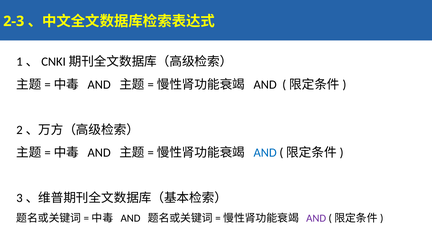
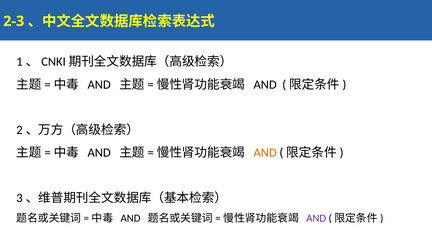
AND colour: blue -> orange (265, 153)
